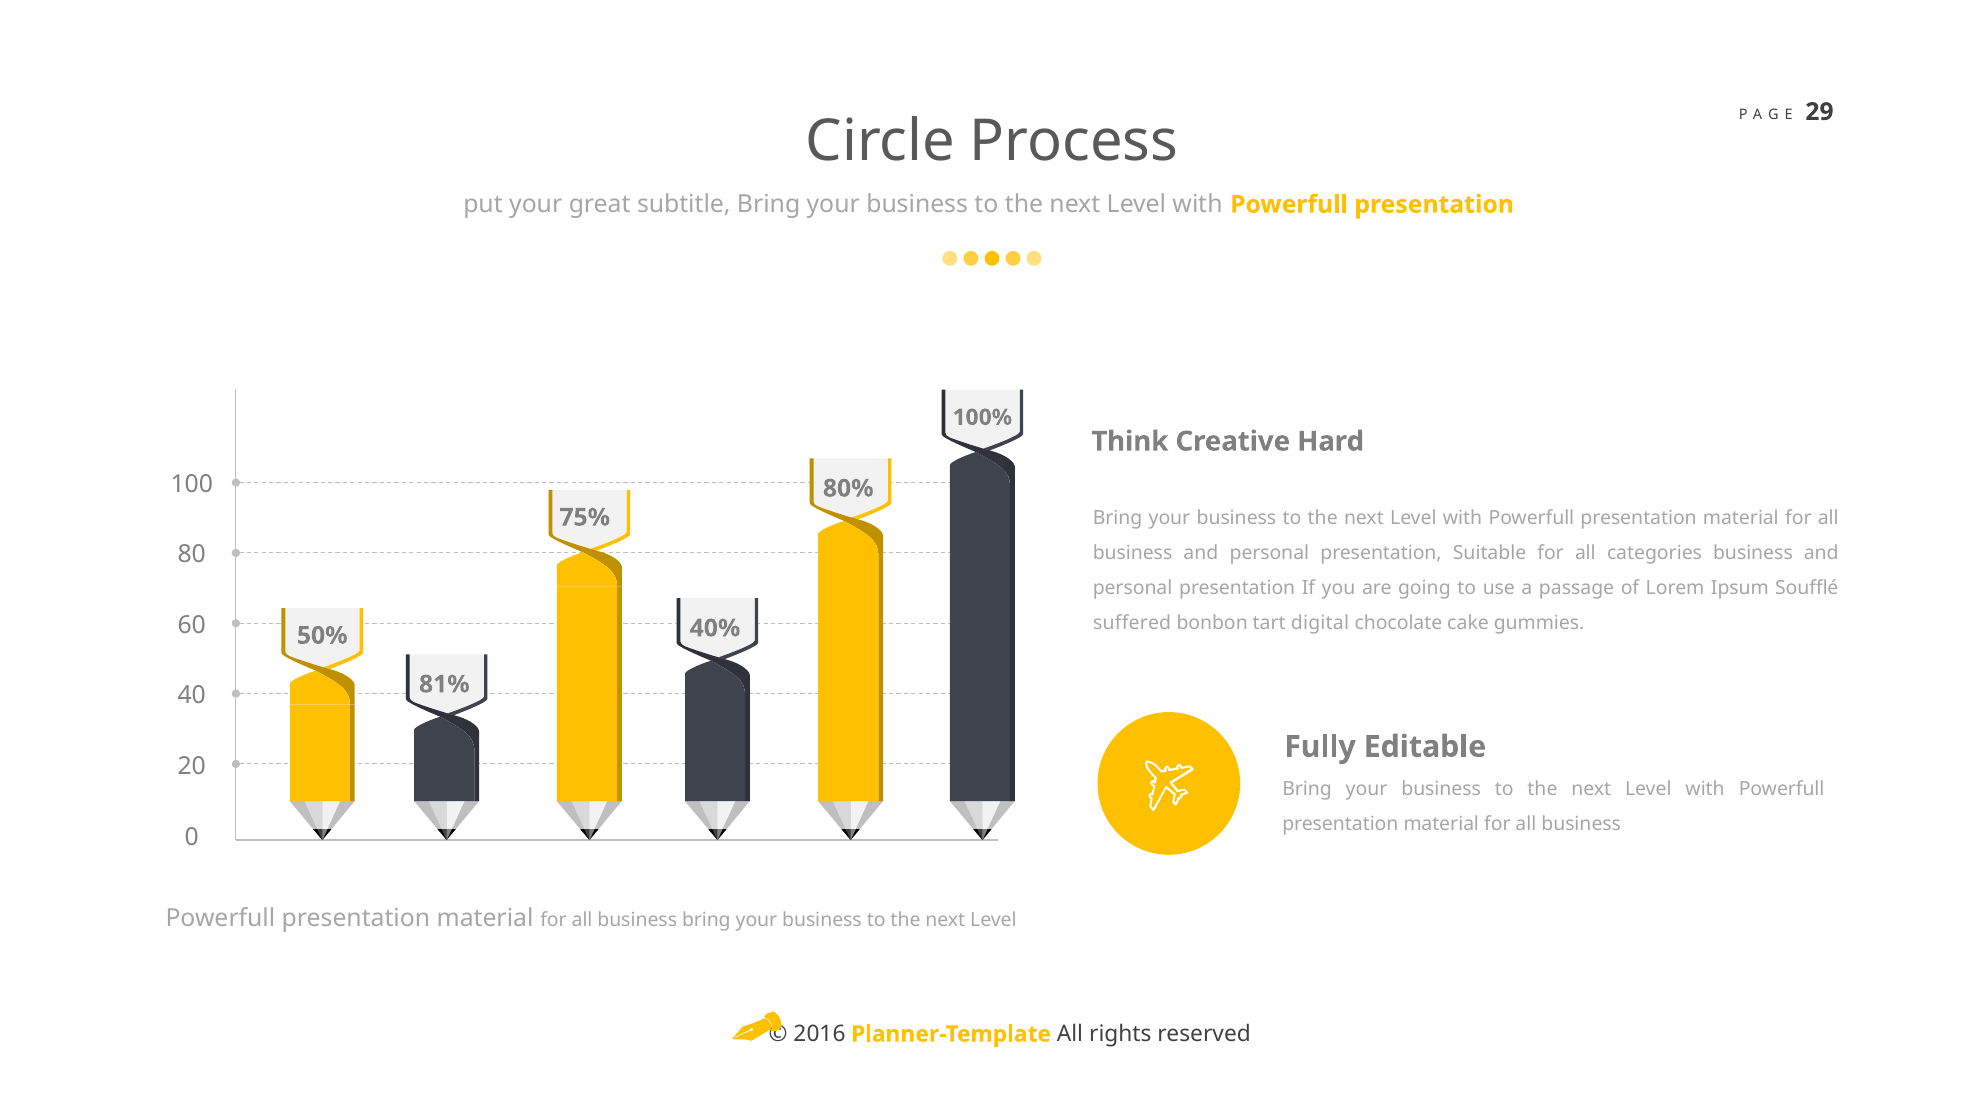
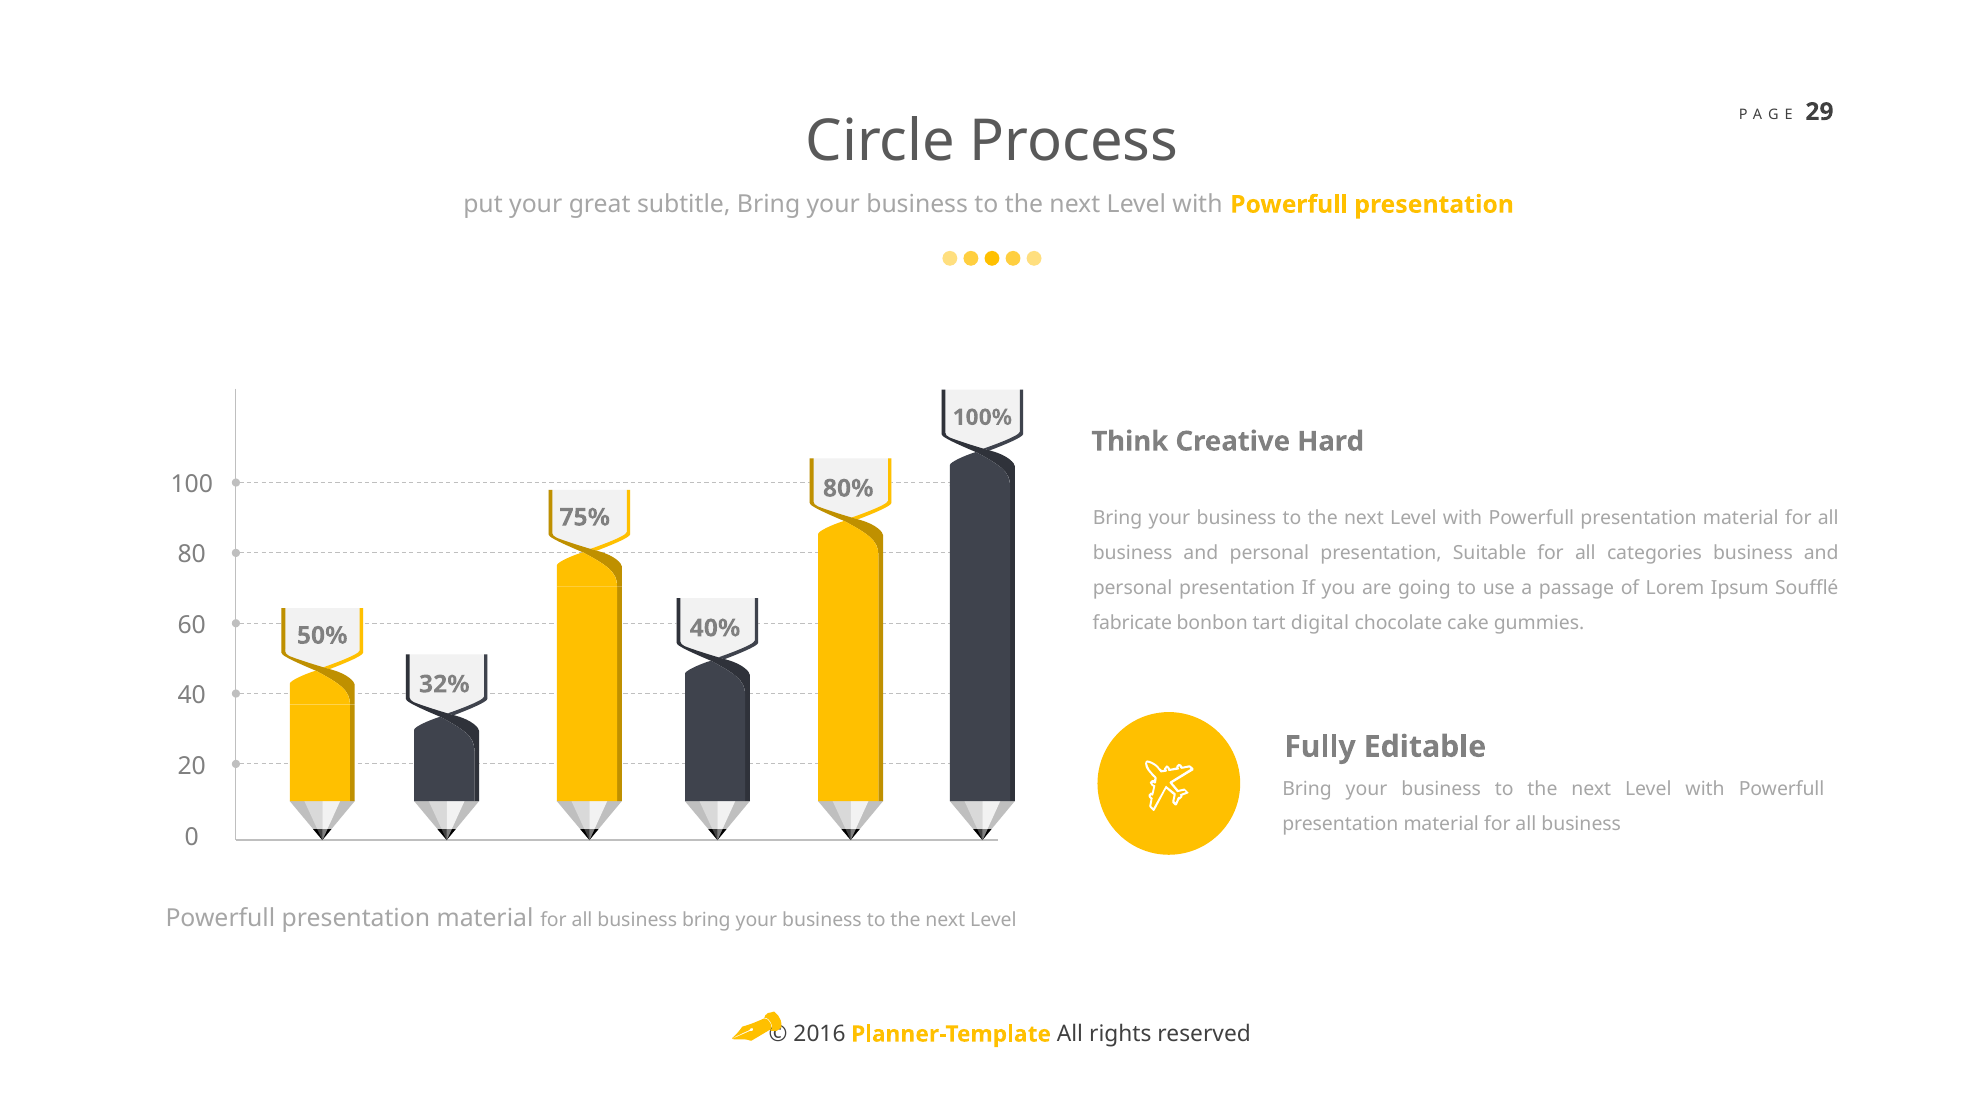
suffered: suffered -> fabricate (1132, 623)
81%: 81% -> 32% (444, 684)
